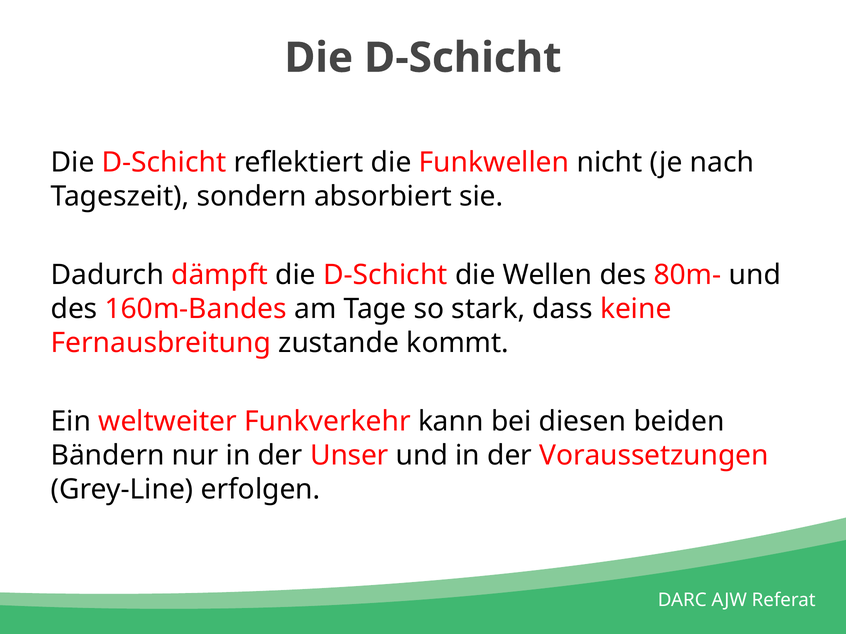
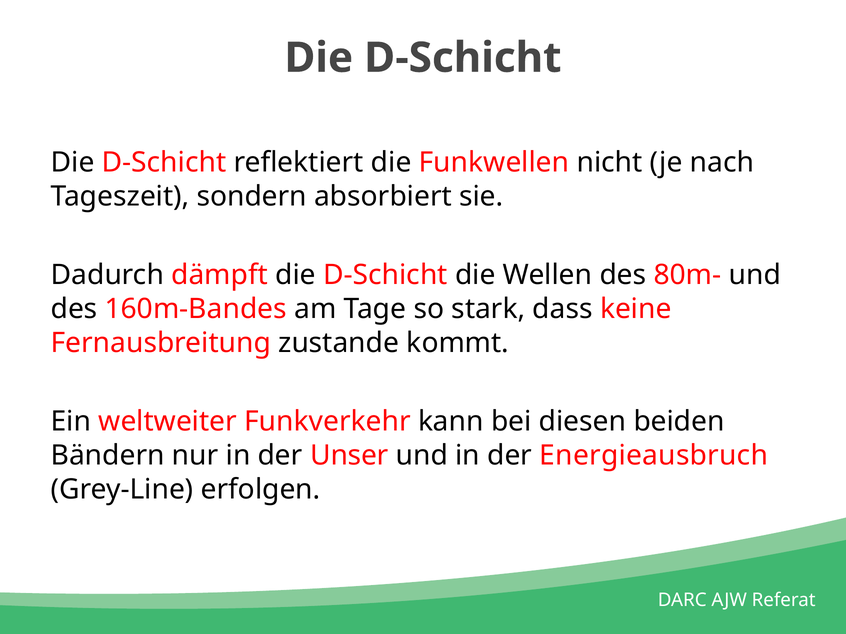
Voraussetzungen: Voraussetzungen -> Energieausbruch (654, 456)
